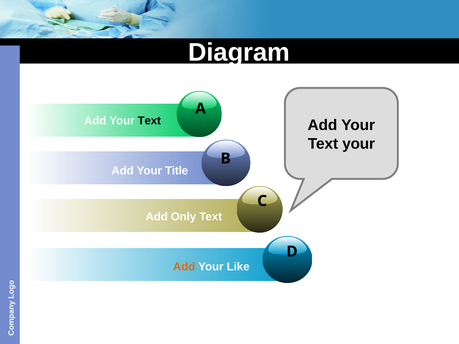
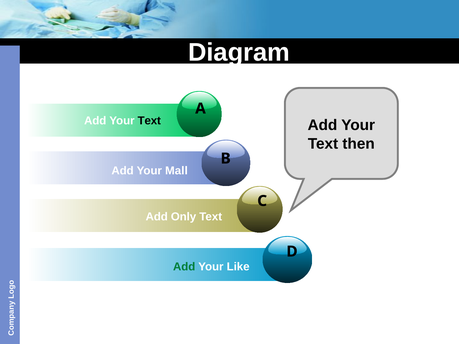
Text your: your -> then (359, 144)
Title: Title -> Mall (176, 171)
Add colour: orange -> green (184, 267)
